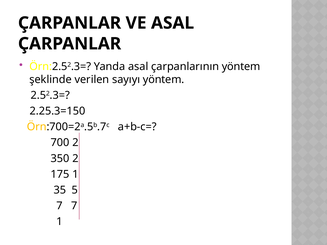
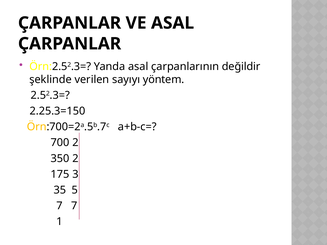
çarpanlarının yöntem: yöntem -> değildir (241, 66)
175 1: 1 -> 3 (75, 174)
